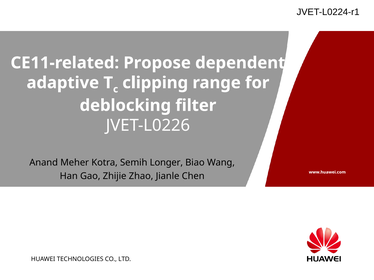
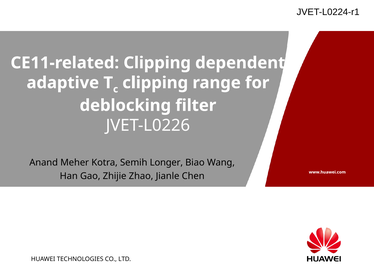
CE11-related Propose: Propose -> Clipping (157, 63)
